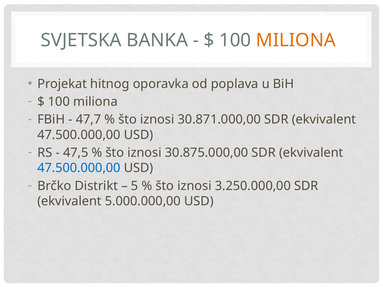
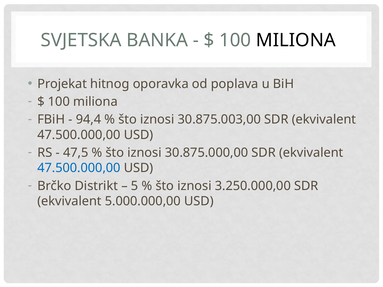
MILIONA colour: orange -> black (296, 40)
47,7: 47,7 -> 94,4 (88, 120)
30.871.000,00: 30.871.000,00 -> 30.875.003,00 (219, 120)
